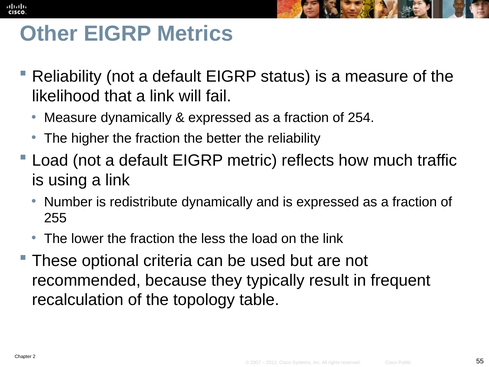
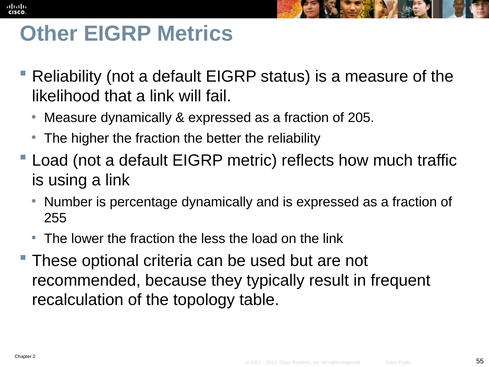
254: 254 -> 205 (361, 118)
redistribute: redistribute -> percentage (144, 202)
